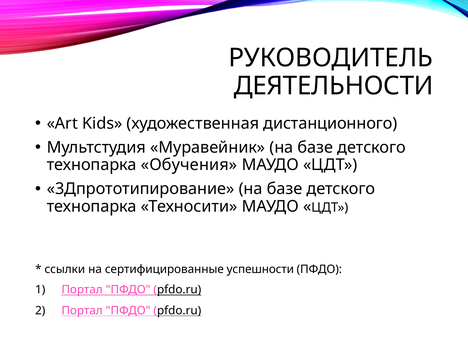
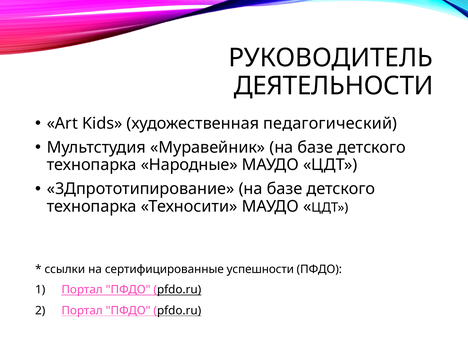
дистанционного: дистанционного -> педагогический (330, 123)
Обучения: Обучения -> Народные (189, 165)
